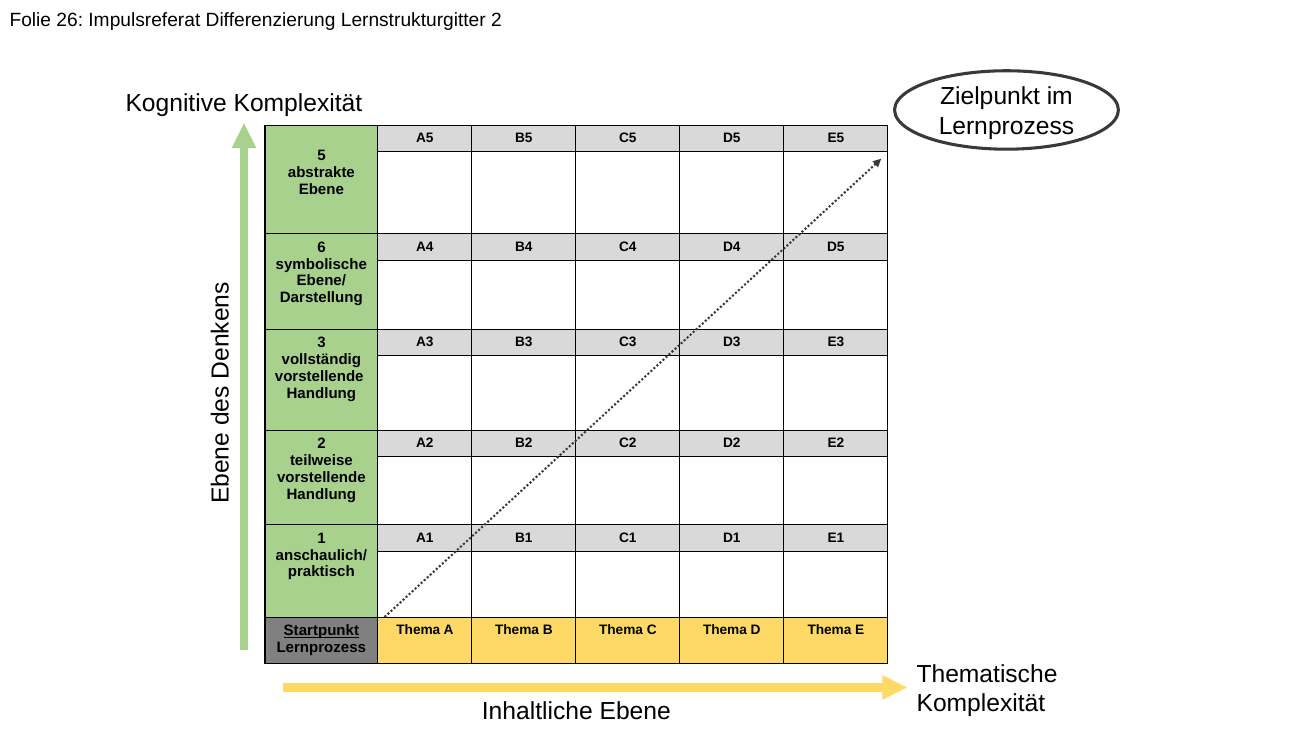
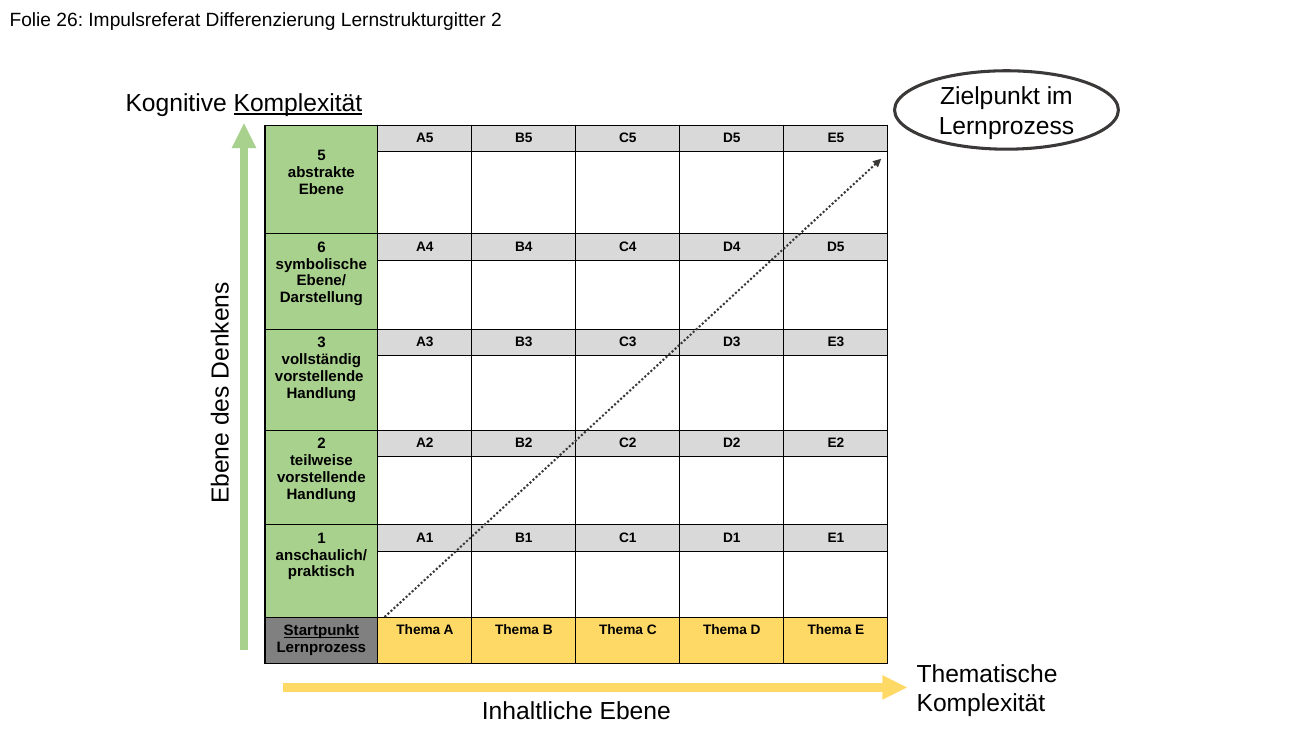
Komplexität underline: none -> present (298, 104)
